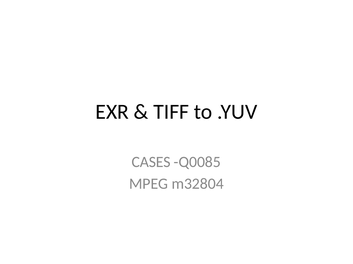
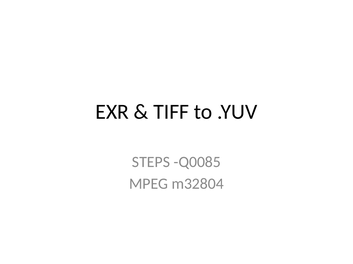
CASES: CASES -> STEPS (151, 162)
